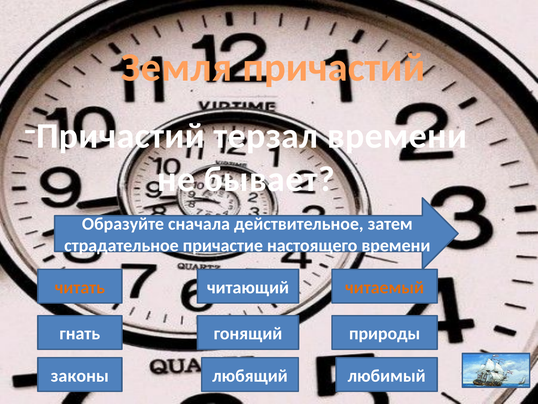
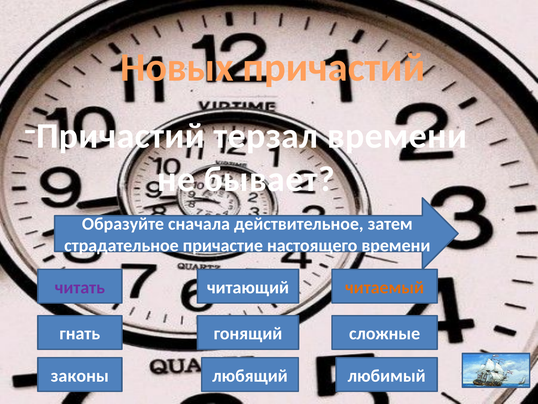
Земля: Земля -> Новых (177, 68)
читать colour: orange -> purple (80, 287)
природы: природы -> сложные (385, 333)
